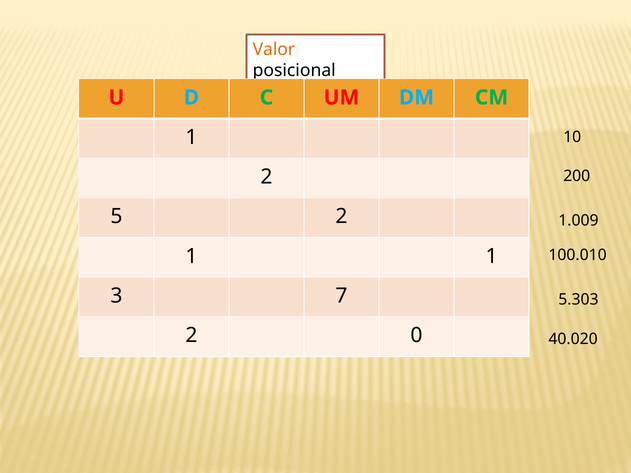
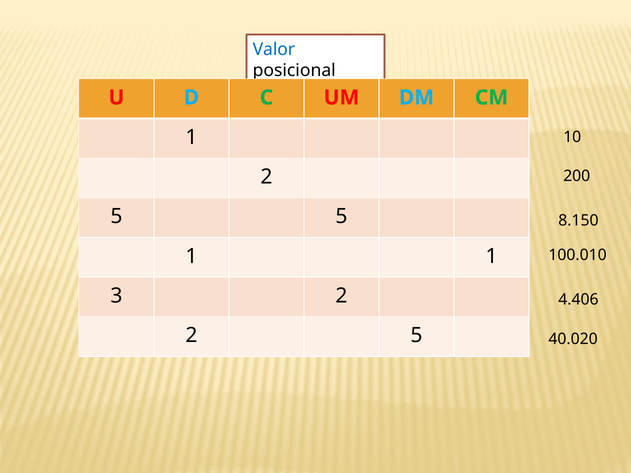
Valor colour: orange -> blue (274, 49)
5 2: 2 -> 5 (341, 217)
1.009: 1.009 -> 8.150 (578, 221)
3 7: 7 -> 2 (341, 296)
5.303: 5.303 -> 4.406 (578, 300)
0: 0 -> 5 (417, 336)
